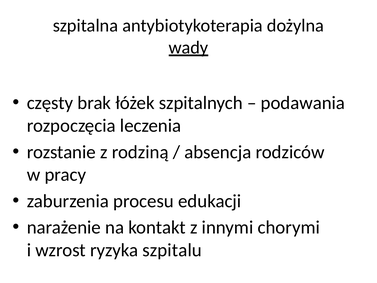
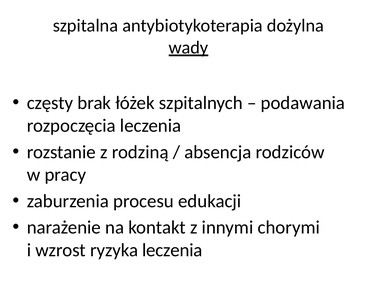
ryzyka szpitalu: szpitalu -> leczenia (172, 250)
